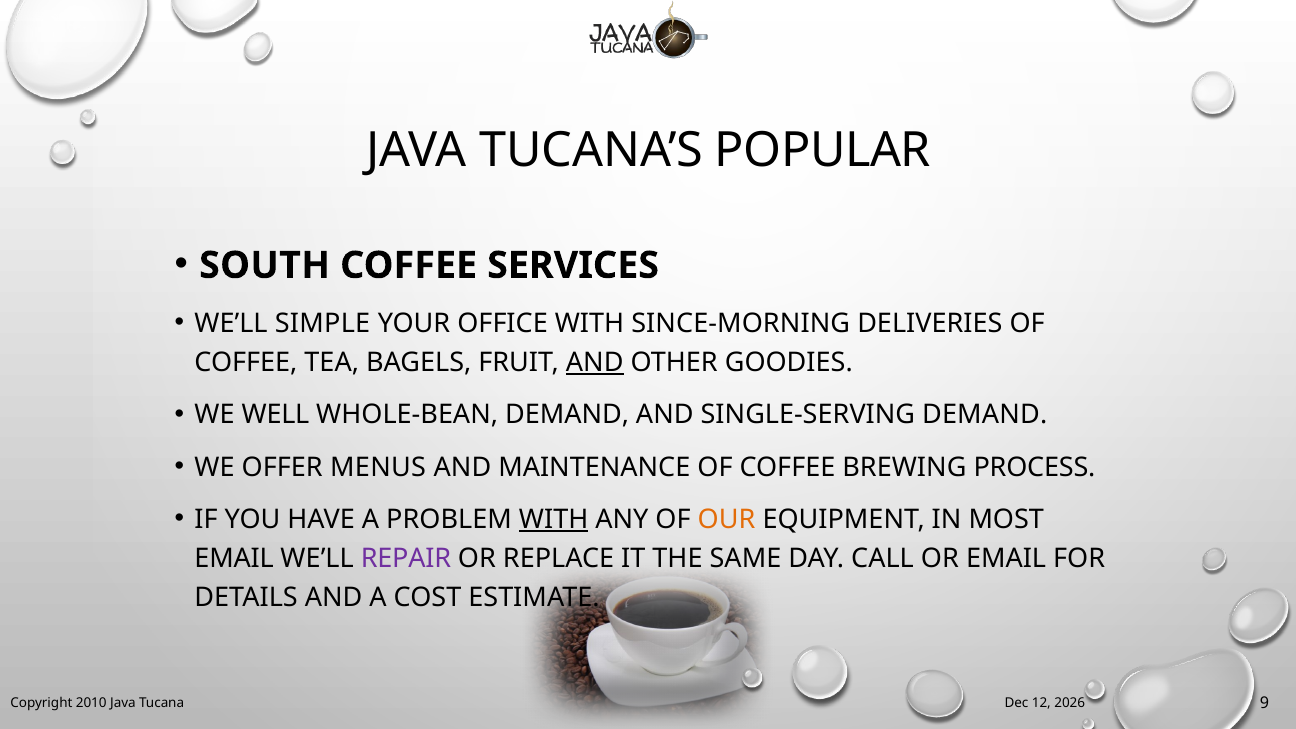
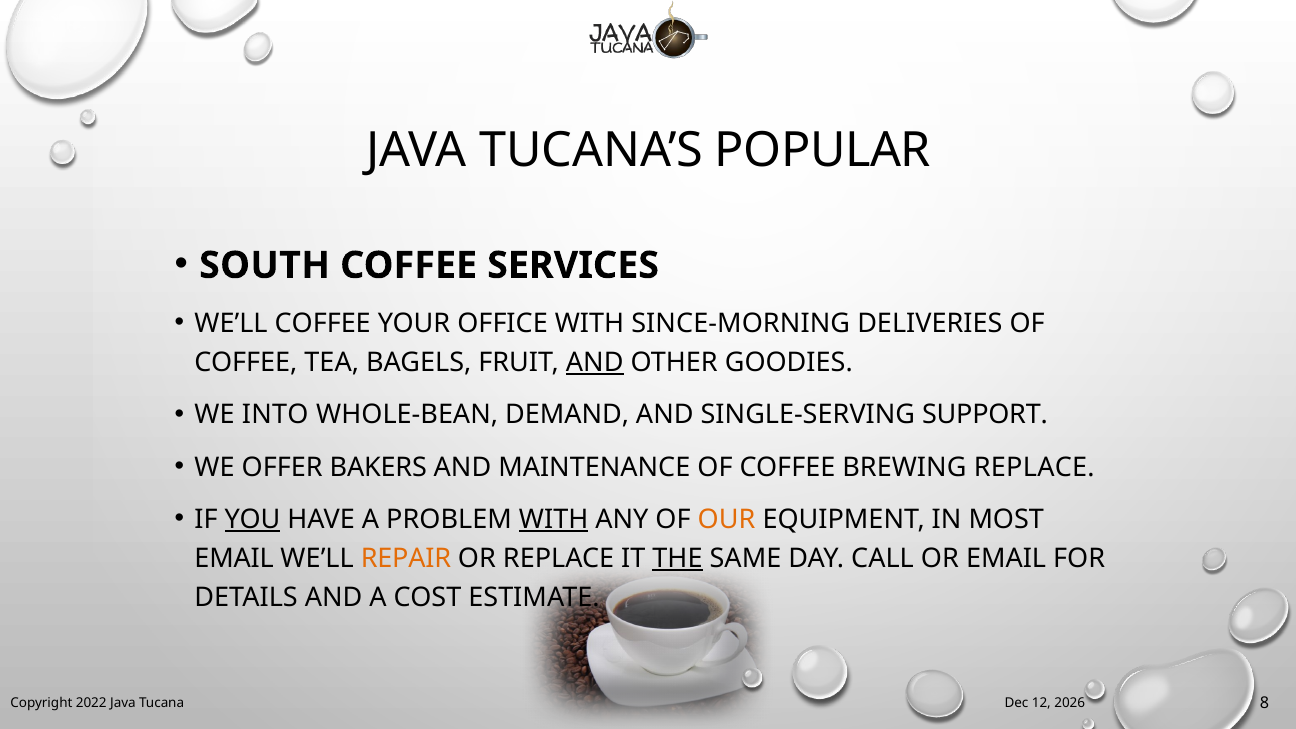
WE’LL SIMPLE: SIMPLE -> COFFEE (323, 324)
WELL: WELL -> INTO (275, 415)
SINGLE-SERVING DEMAND: DEMAND -> SUPPORT (985, 415)
MENUS: MENUS -> BAKERS (378, 467)
BREWING PROCESS: PROCESS -> REPLACE (1034, 467)
YOU underline: none -> present (253, 520)
REPAIR colour: purple -> orange (406, 558)
THE underline: none -> present (678, 558)
2010: 2010 -> 2022 (91, 703)
9: 9 -> 8 (1264, 703)
